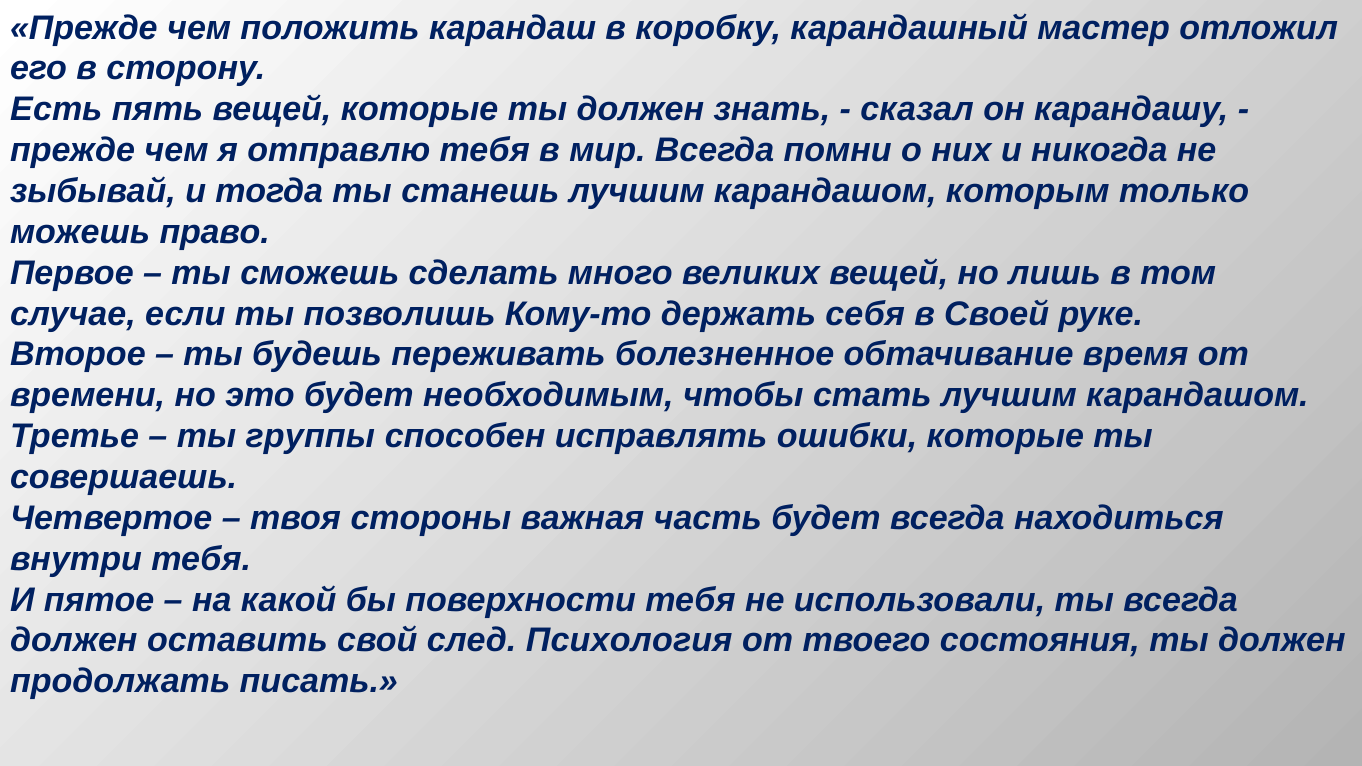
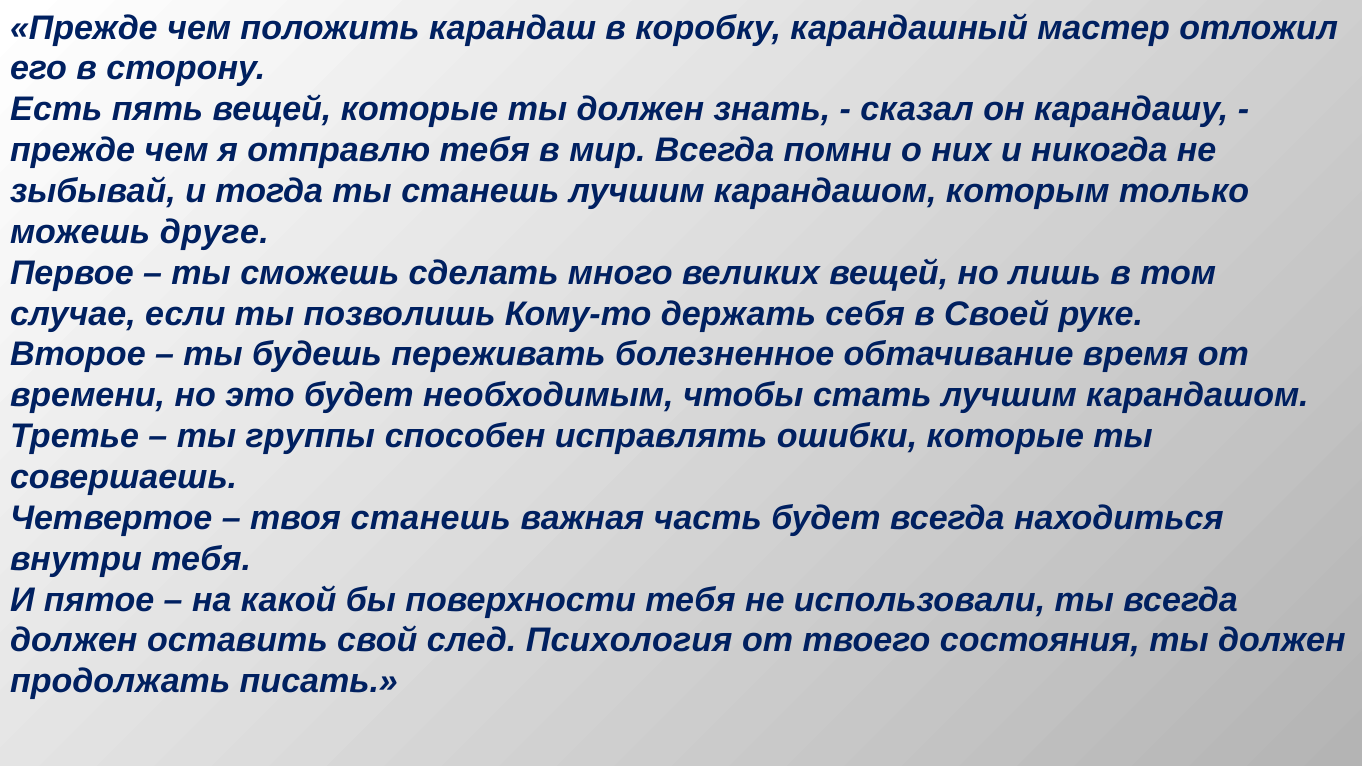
право: право -> друге (214, 232)
твоя стороны: стороны -> станешь (431, 518)
